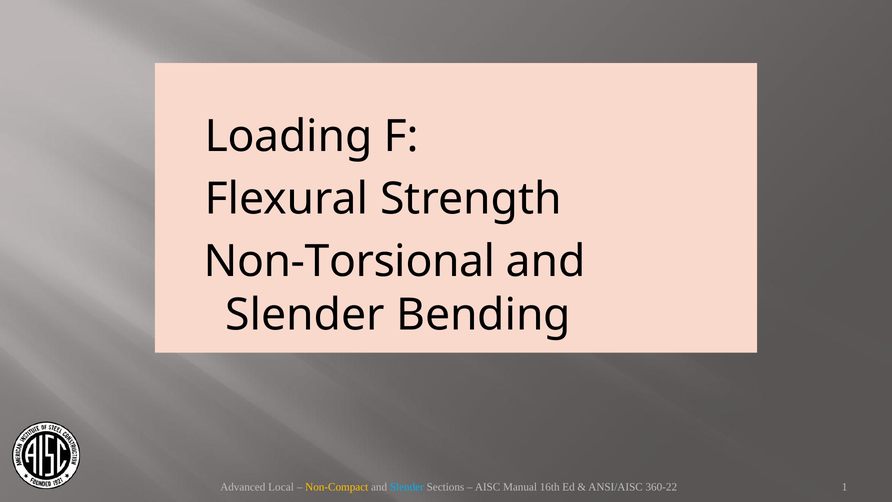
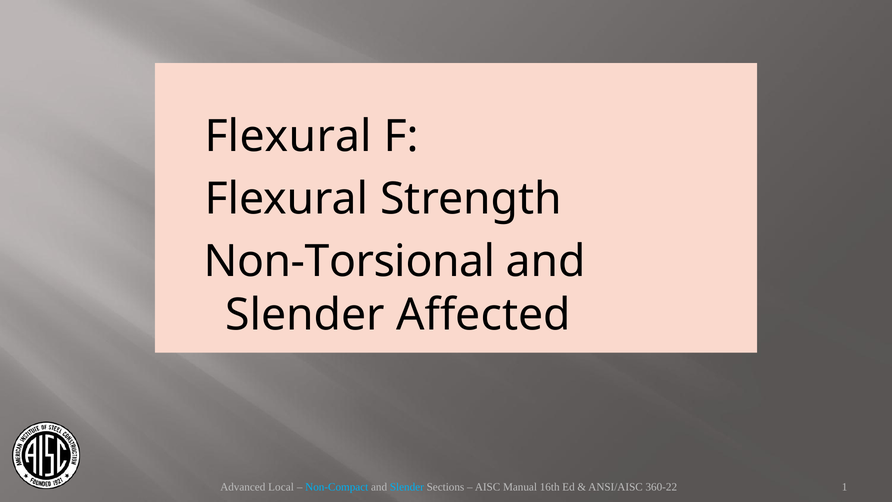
Loading: Loading -> Flexural (288, 136)
Bending: Bending -> Affected (484, 315)
Non-Compact colour: yellow -> light blue (337, 487)
